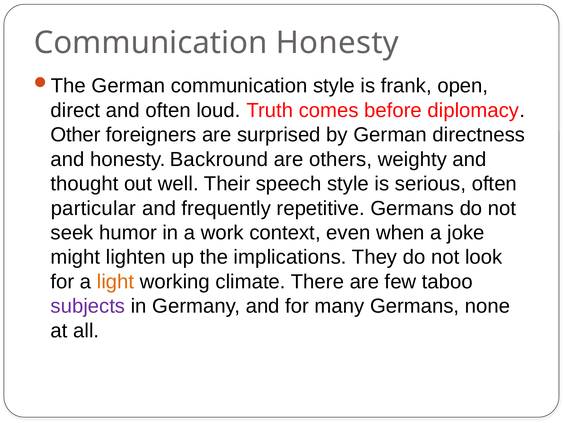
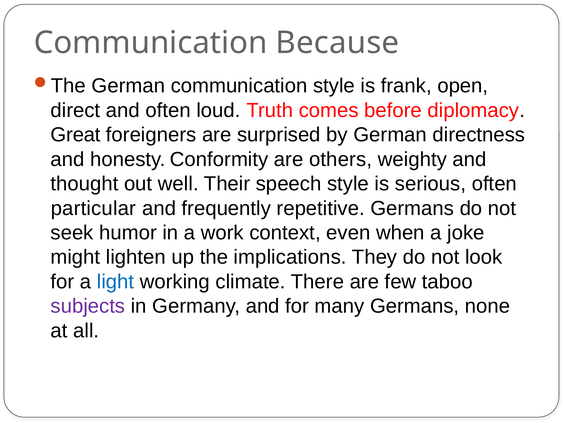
Communication Honesty: Honesty -> Because (337, 43)
Other: Other -> Great (76, 135)
Backround: Backround -> Conformity (219, 159)
light colour: orange -> blue (116, 281)
